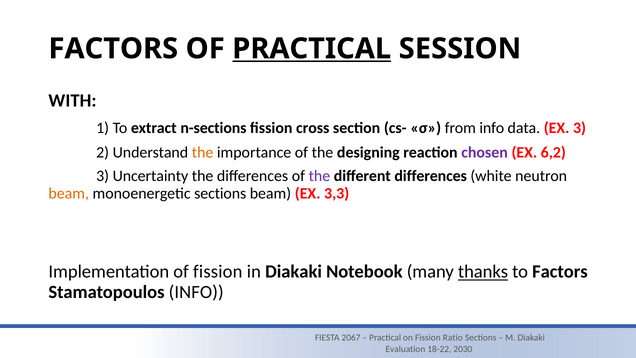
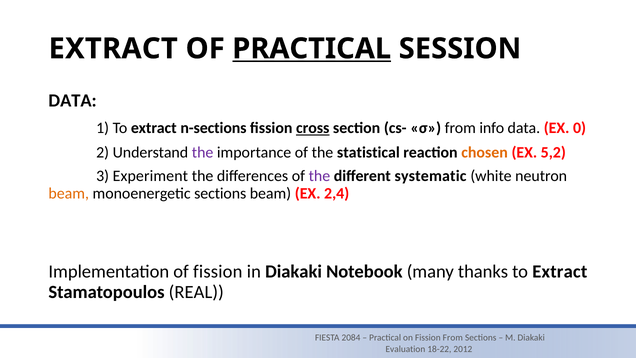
FACTORS: FACTORS -> EXTRACT (113, 49)
WITH: WITH -> DATA (73, 100)
cross underline: none -> present (313, 128)
ΕΧ 3: 3 -> 0 (580, 128)
the colour: orange -> purple (203, 152)
designing: designing -> statistical (368, 152)
chosen colour: purple -> orange (485, 152)
6,2: 6,2 -> 5,2 (553, 152)
Uncertainty: Uncertainty -> Experiment (150, 176)
different differences: differences -> systematic (431, 176)
3,3: 3,3 -> 2,4 (337, 193)
thanks underline: present -> none (483, 272)
Factors: Factors -> Extract (560, 272)
Stamatopoulos INFO: INFO -> REAL (196, 292)
2067: 2067 -> 2084 (351, 338)
Fission Ratio: Ratio -> From (453, 338)
2030: 2030 -> 2012 (463, 349)
